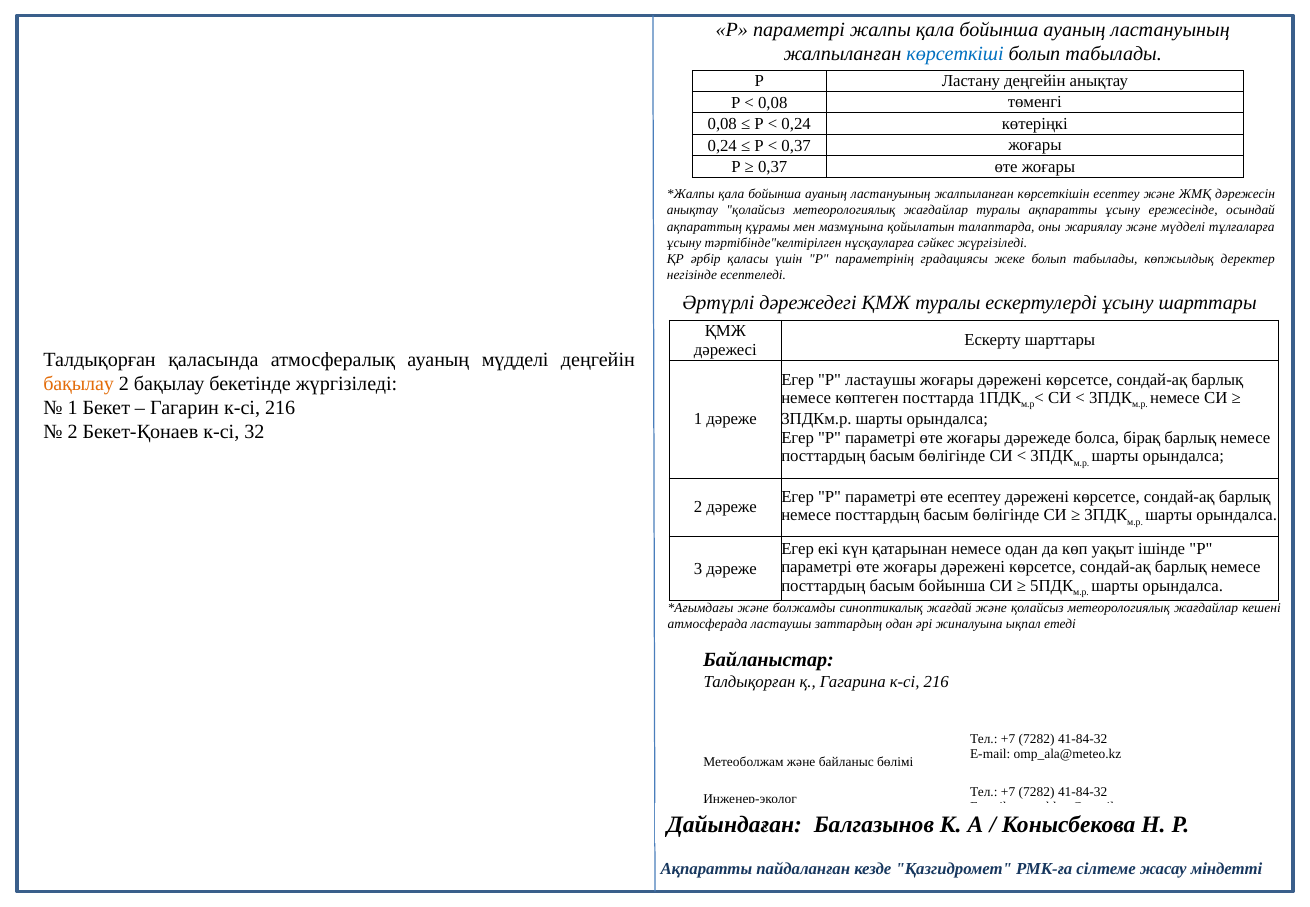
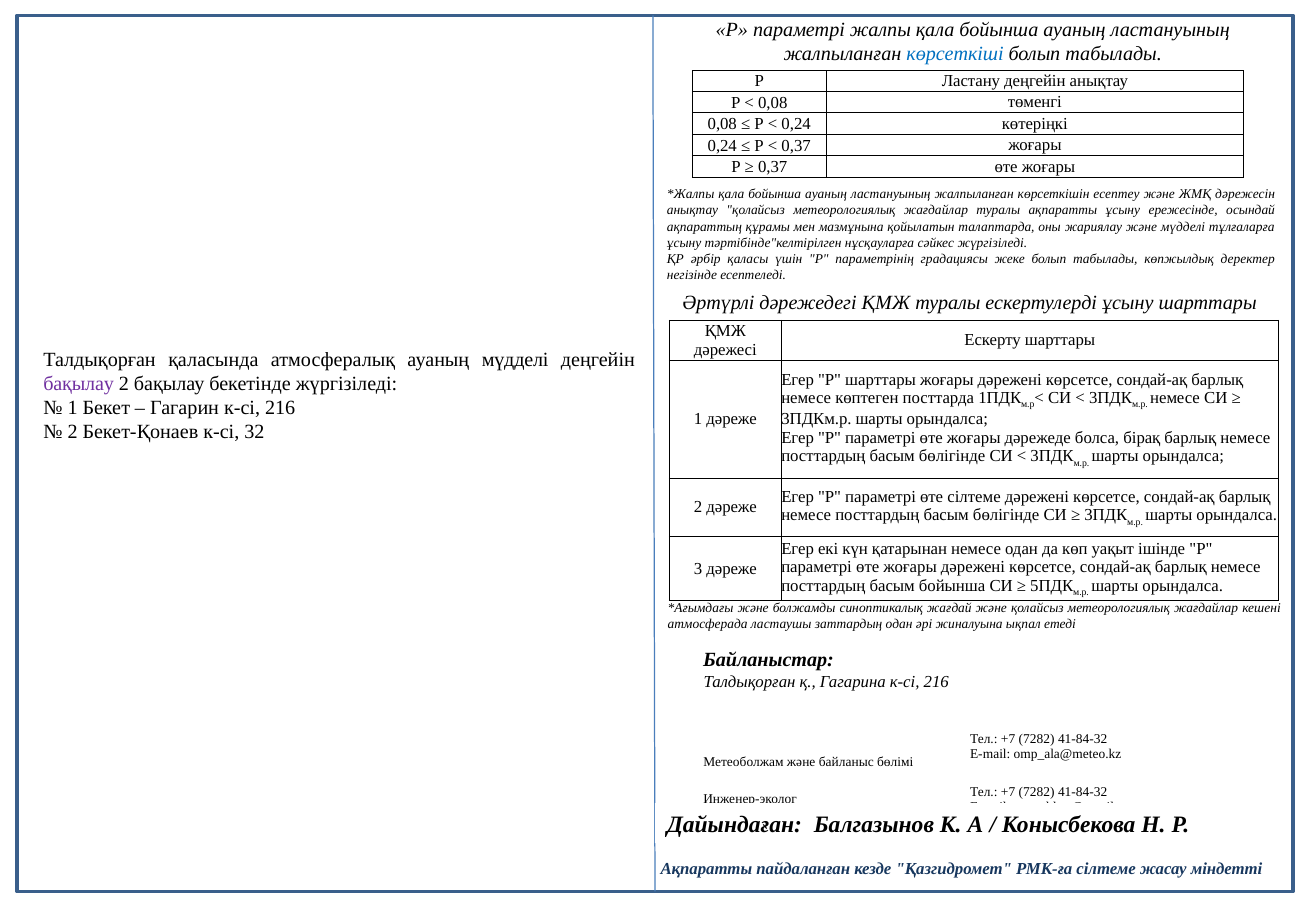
Р ластаушы: ластаушы -> шарттары (881, 380)
бақылау colour: orange -> purple (79, 384)
өте есептеу: есептеу -> сілтеме (974, 497)
